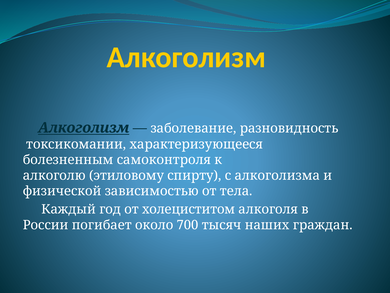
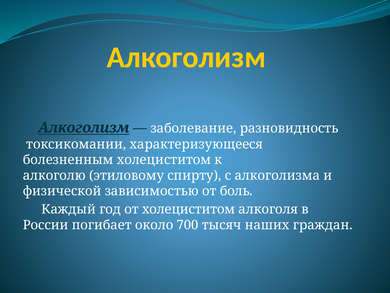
болезненным самоконтроля: самоконтроля -> холециститом (164, 160)
тела: тела -> боль (236, 191)
